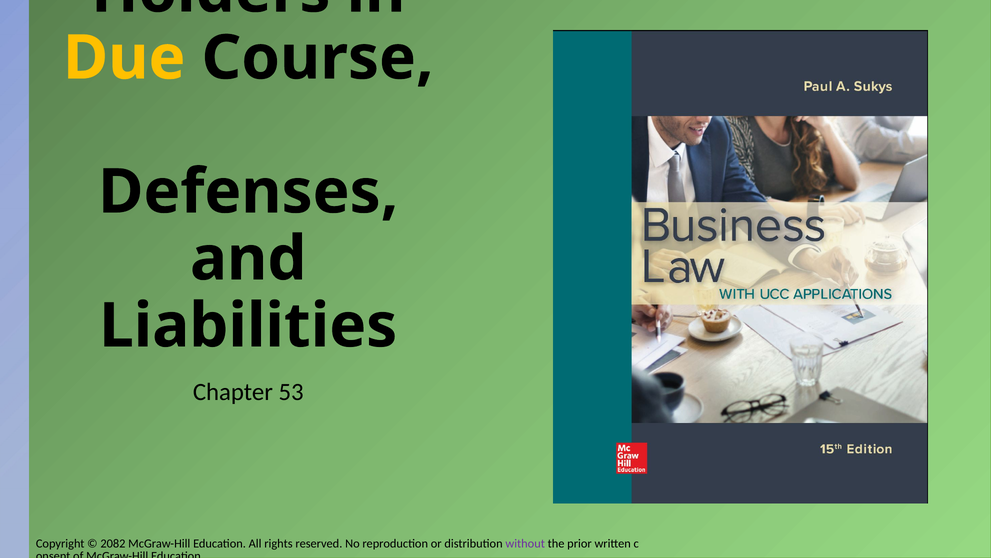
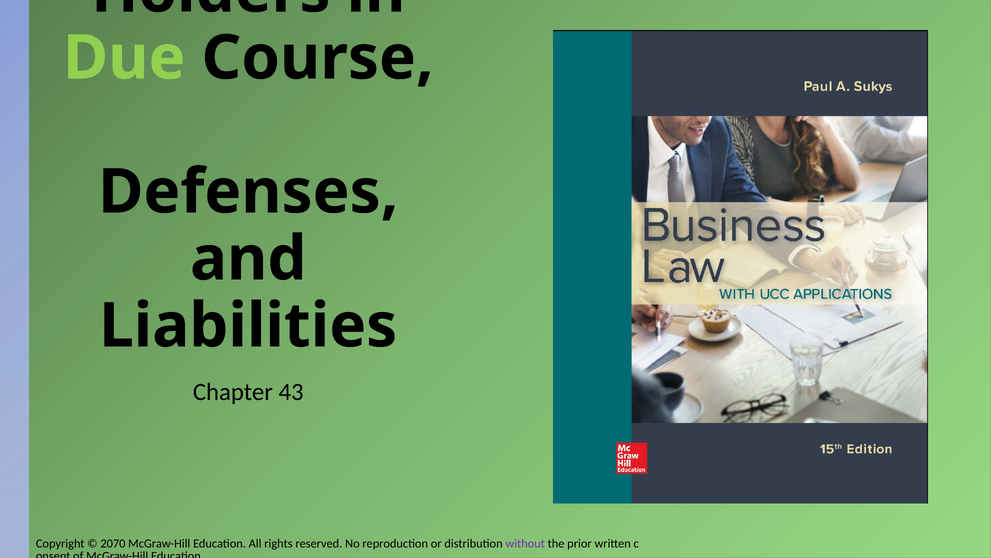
Due colour: yellow -> light green (124, 58)
53: 53 -> 43 (291, 392)
2082: 2082 -> 2070 (113, 543)
